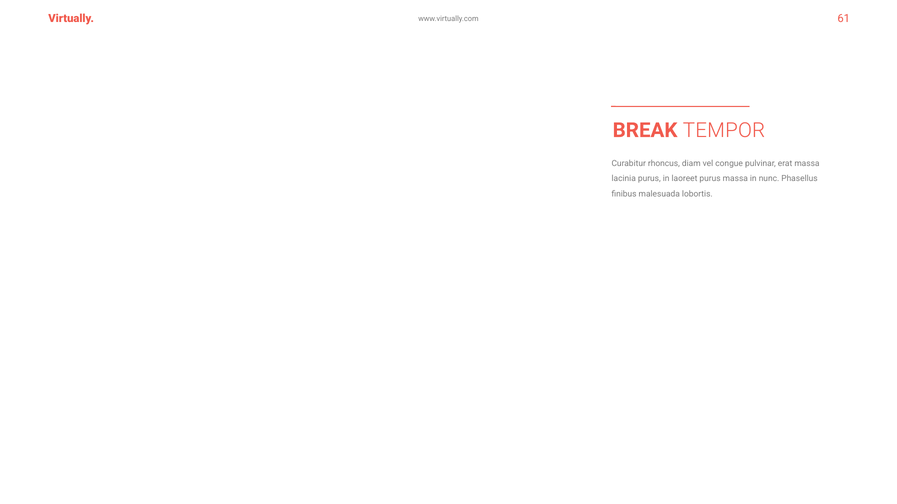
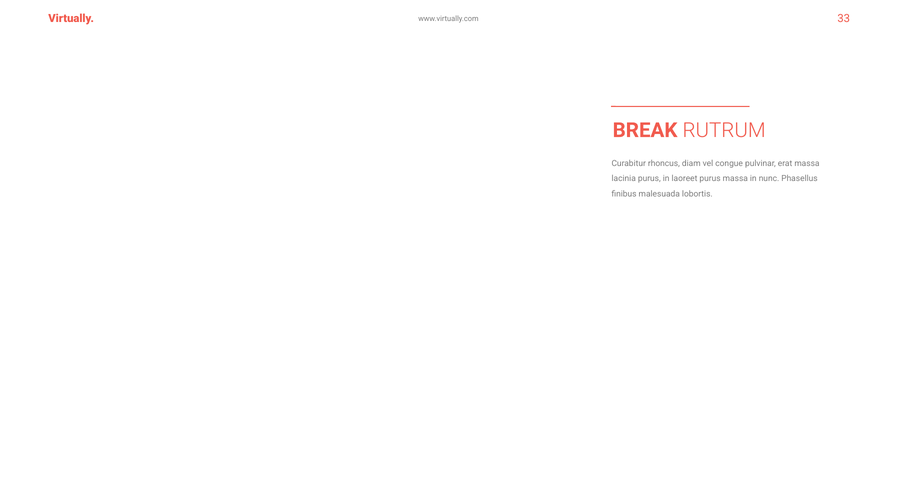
61: 61 -> 33 (844, 19)
TEMPOR: TEMPOR -> RUTRUM (724, 130)
